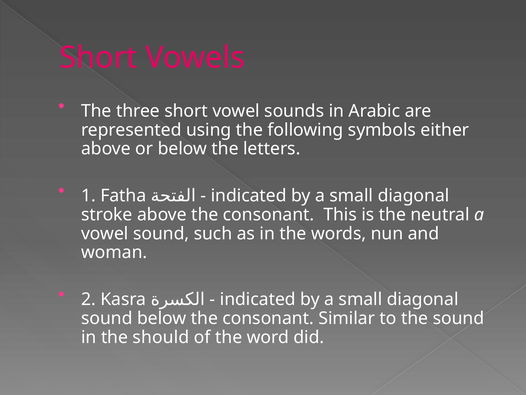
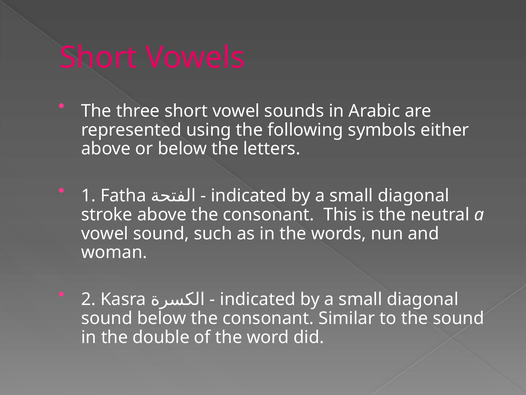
should: should -> double (161, 337)
